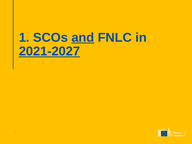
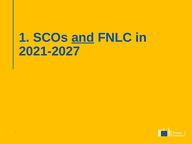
2021-2027 underline: present -> none (49, 51)
